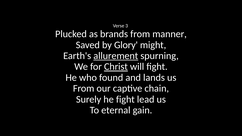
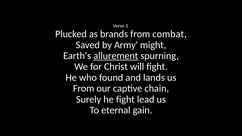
manner: manner -> combat (169, 34)
Glory: Glory -> Army (126, 45)
Christ underline: present -> none (116, 67)
